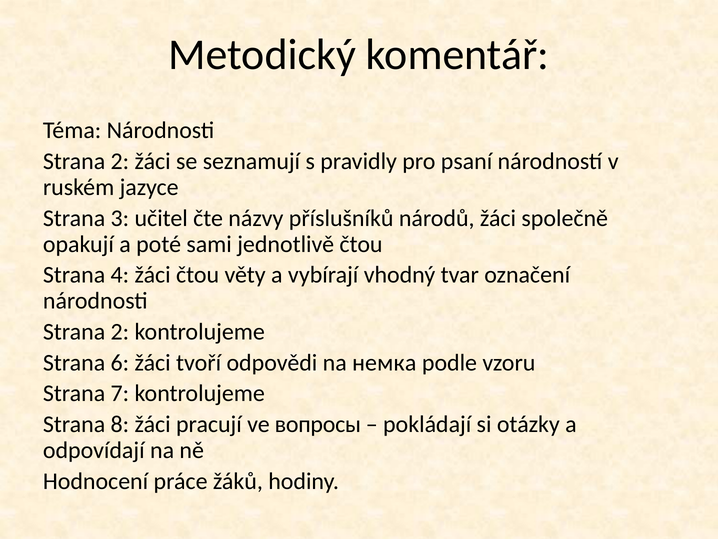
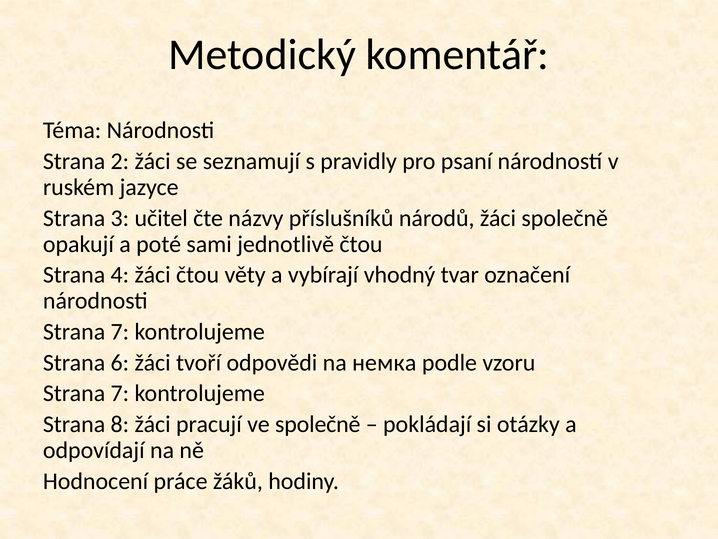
2: 2 -> 7 (120, 331)
ve вопросы: вопросы -> společně (318, 424)
